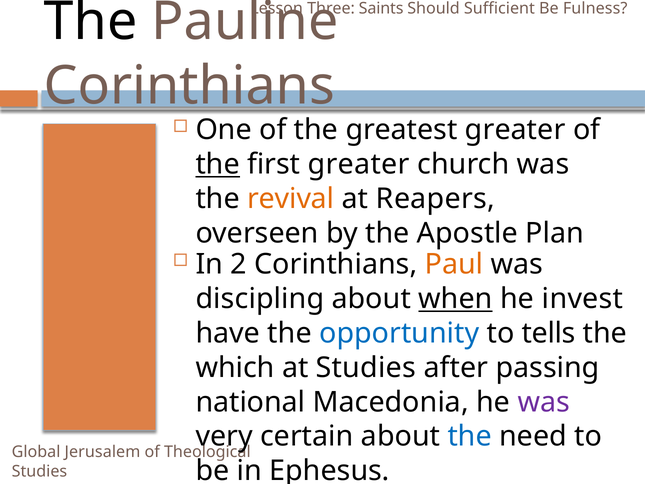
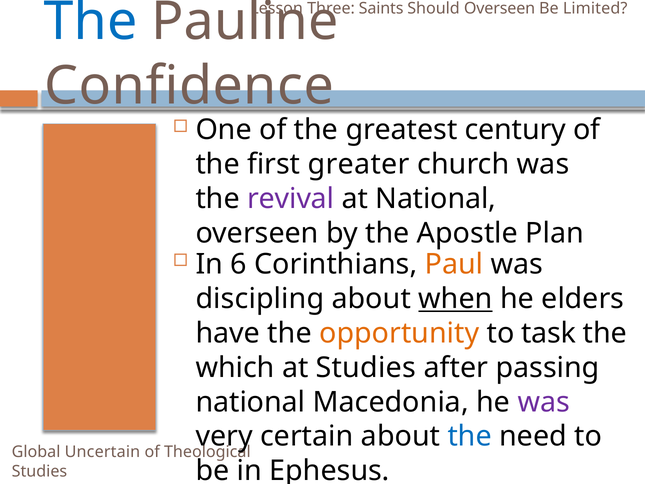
Should Sufficient: Sufficient -> Overseen (500, 9)
Fulness: Fulness -> Limited (595, 9)
The colour: black -> blue (91, 21)
Corinthians: Corinthians -> Confidence (189, 86)
greatest greater: greater -> century (515, 130)
the underline: present -> none (218, 164)
revival colour: orange -> purple (291, 199)
at Reapers: Reapers -> National (436, 199)
2: 2 -> 6 (239, 264)
invest: invest -> elders (583, 299)
opportunity colour: blue -> orange (399, 333)
tells: tells -> task (549, 333)
Jerusalem: Jerusalem -> Uncertain (102, 452)
